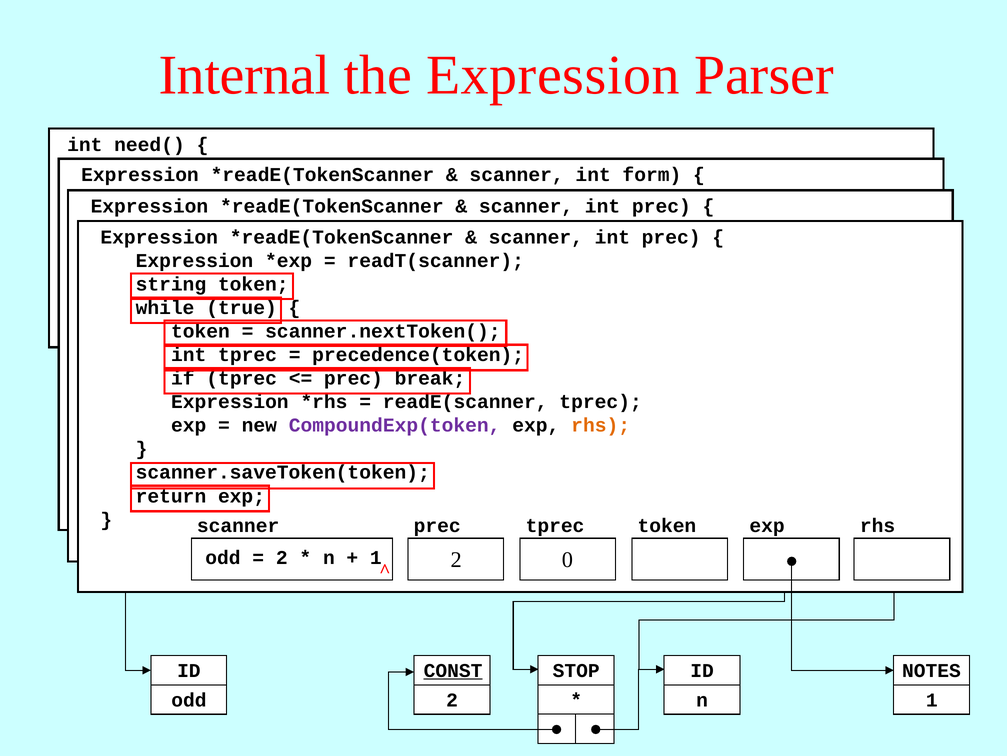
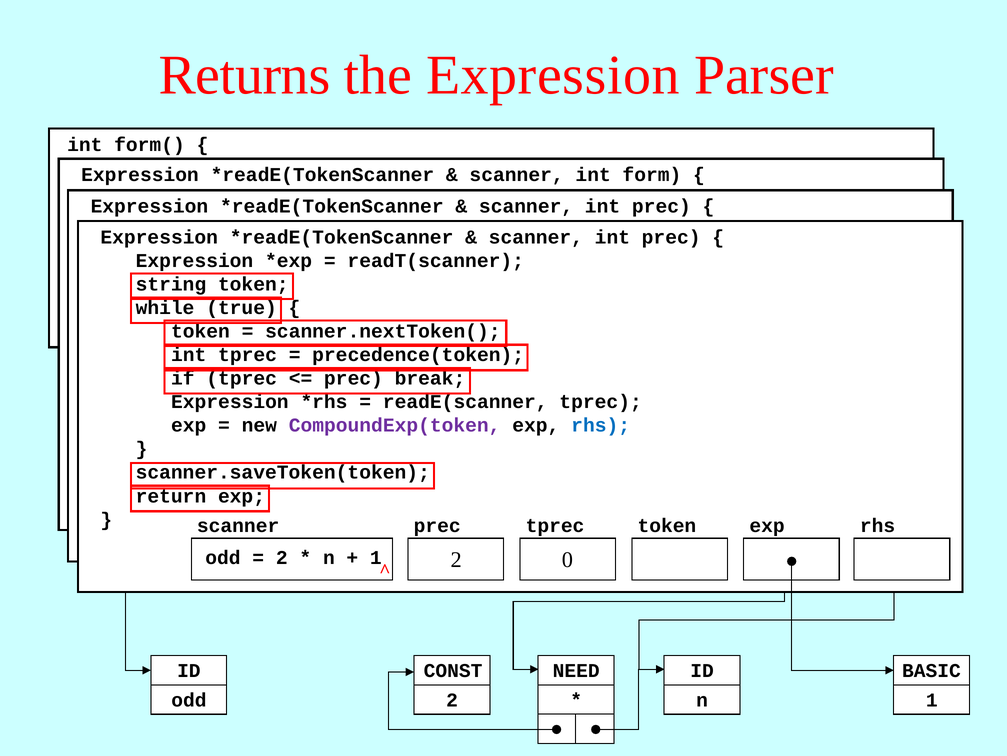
Internal: Internal -> Returns (244, 75)
need(: need( -> form( (149, 145)
rhs colour: orange -> blue (601, 425)
CONST underline: present -> none (453, 670)
STOP: STOP -> NEED (576, 670)
NOTES: NOTES -> BASIC (931, 670)
